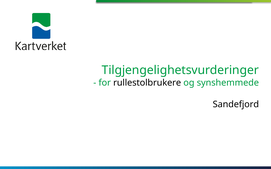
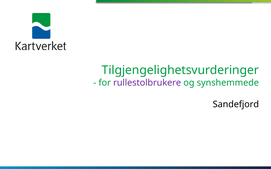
rullestolbrukere colour: black -> purple (147, 83)
